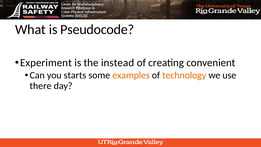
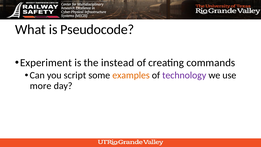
convenient: convenient -> commands (211, 63)
starts: starts -> script (75, 75)
technology colour: orange -> purple (184, 75)
there: there -> more (41, 86)
